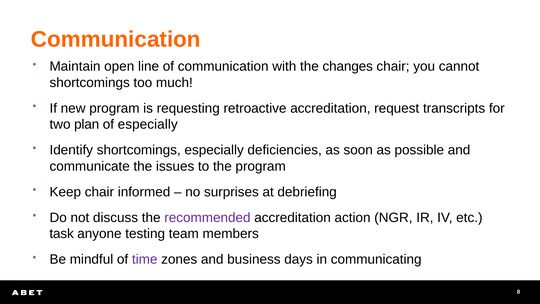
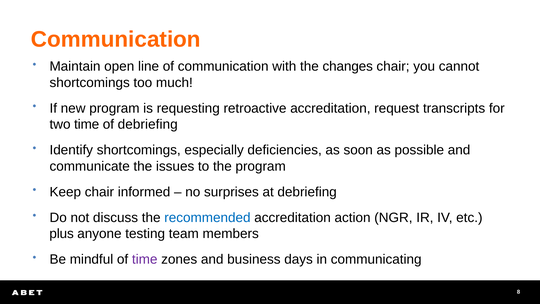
two plan: plan -> time (87, 124)
of especially: especially -> debriefing (148, 124)
recommended colour: purple -> blue (207, 217)
task: task -> plus (62, 234)
